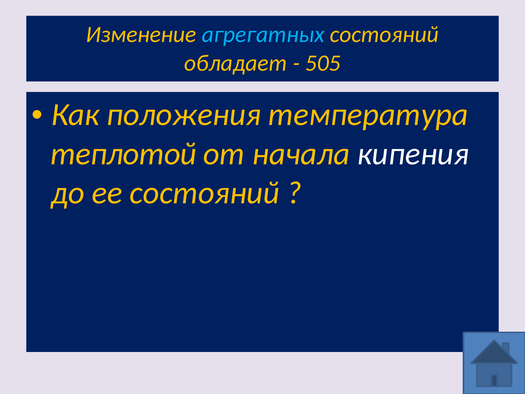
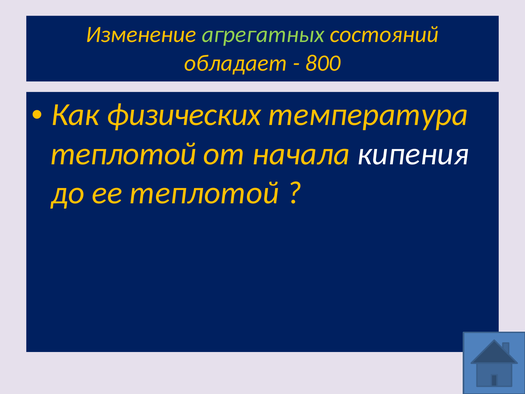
агрегатных colour: light blue -> light green (263, 35)
505: 505 -> 800 (323, 63)
положения: положения -> физических (184, 114)
ее состояний: состояний -> теплотой (204, 193)
